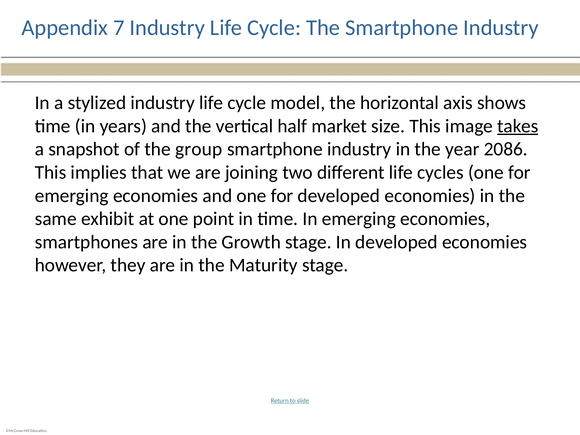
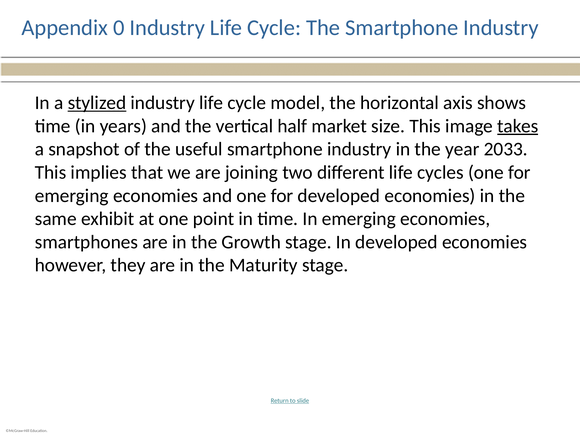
7: 7 -> 0 (119, 28)
stylized underline: none -> present (97, 103)
group: group -> useful (199, 149)
2086: 2086 -> 2033 (506, 149)
